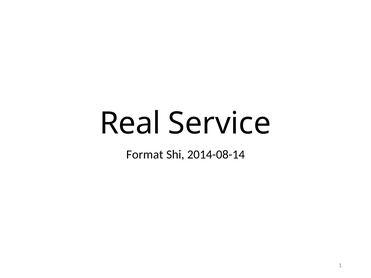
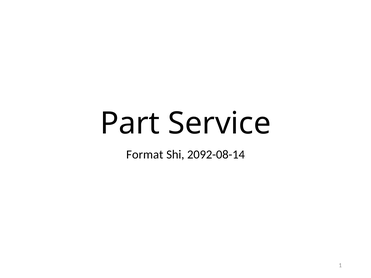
Real: Real -> Part (130, 124)
2014-08-14: 2014-08-14 -> 2092-08-14 (216, 155)
